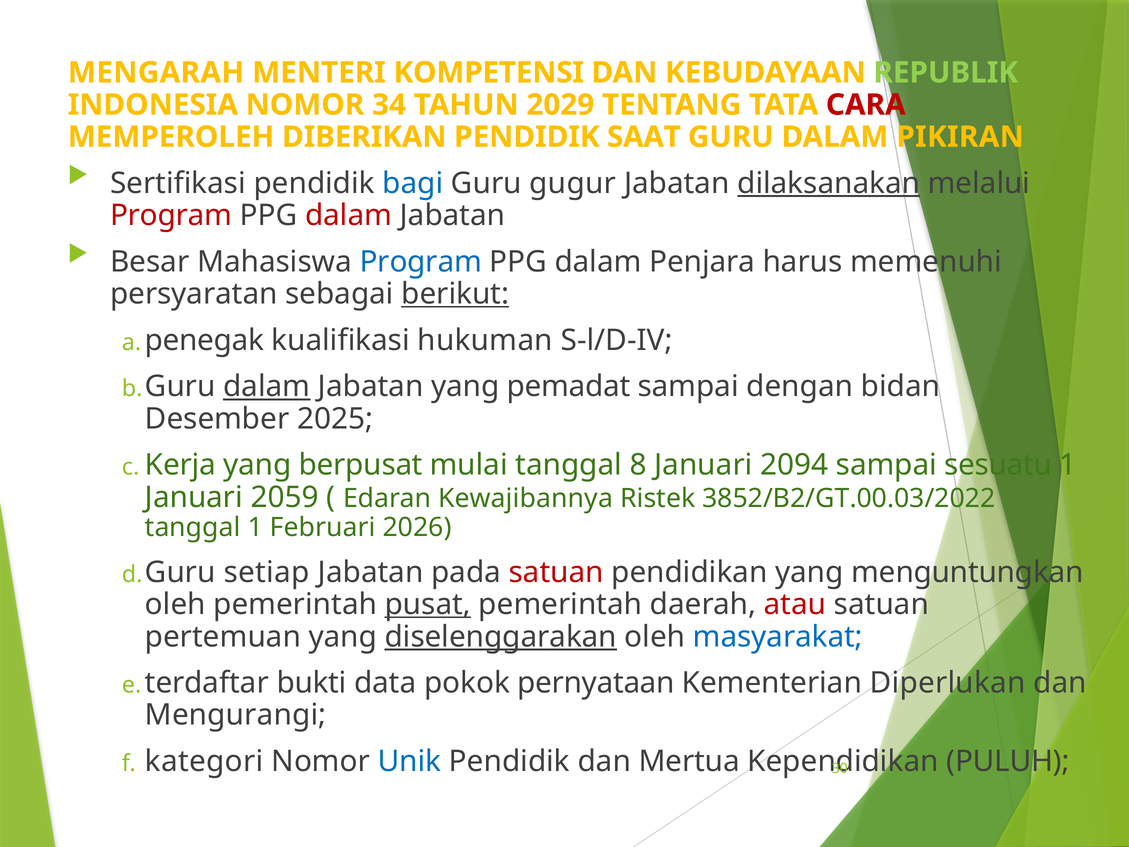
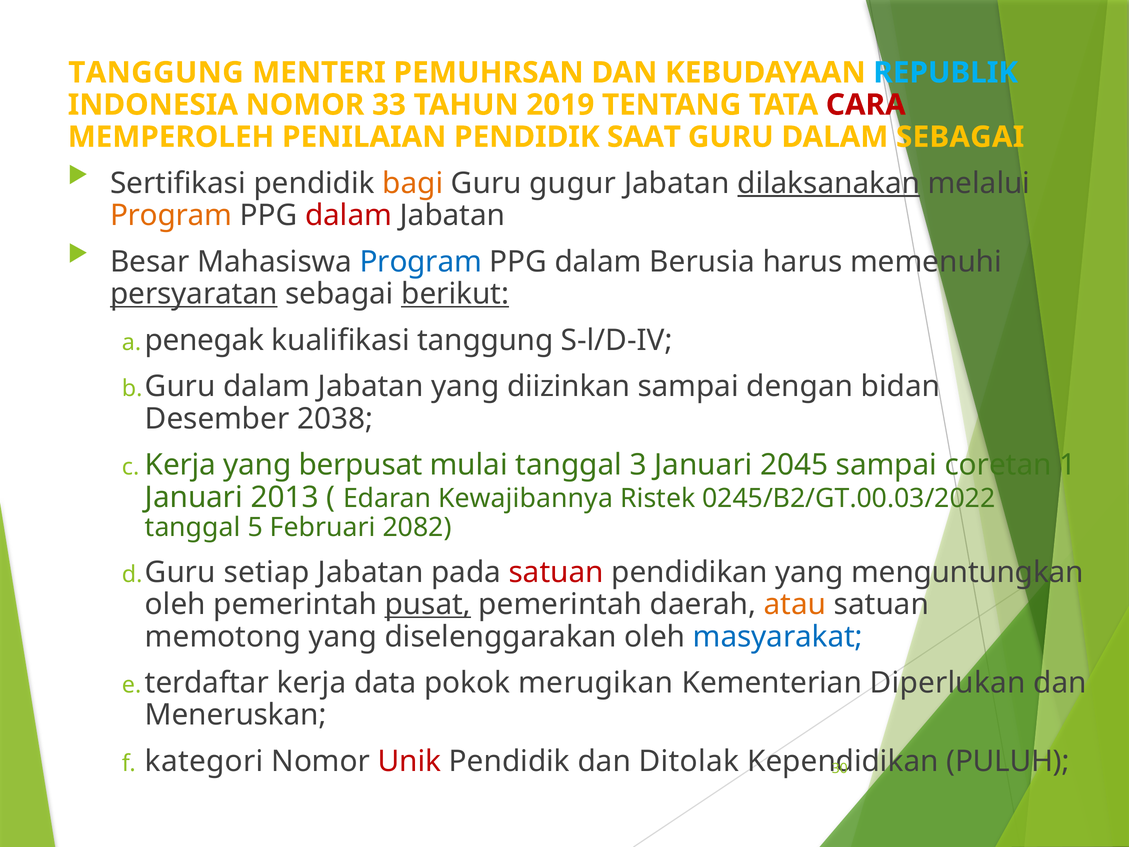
MENGARAH: MENGARAH -> TANGGUNG (156, 73)
KOMPETENSI: KOMPETENSI -> PEMUHRSAN (489, 73)
REPUBLIK colour: light green -> light blue (946, 73)
34: 34 -> 33 (389, 105)
2029: 2029 -> 2019 (560, 105)
DIBERIKAN: DIBERIKAN -> PENILAIAN (364, 137)
DALAM PIKIRAN: PIKIRAN -> SEBAGAI (960, 137)
bagi colour: blue -> orange (413, 183)
Program colour: red -> orange (171, 215)
Penjara: Penjara -> Berusia (702, 262)
persyaratan underline: none -> present (194, 294)
kualifikasi hukuman: hukuman -> tanggung (485, 340)
dalam underline: present -> none (267, 386)
pemadat: pemadat -> diizinkan (569, 386)
2025: 2025 -> 2038 (335, 419)
8: 8 -> 3 (638, 465)
2094: 2094 -> 2045 (794, 465)
sesuatu: sesuatu -> coretan (998, 465)
2059: 2059 -> 2013 (285, 497)
3852/B2/GT.00.03/2022: 3852/B2/GT.00.03/2022 -> 0245/B2/GT.00.03/2022 (849, 498)
tanggal 1: 1 -> 5 (255, 527)
2026: 2026 -> 2082 (417, 527)
atau colour: red -> orange (795, 604)
pertemuan: pertemuan -> memotong (223, 637)
diselenggarakan underline: present -> none (501, 637)
terdaftar bukti: bukti -> kerja (311, 683)
pernyataan: pernyataan -> merugikan (596, 683)
Mengurangi: Mengurangi -> Meneruskan (236, 715)
Unik colour: blue -> red (410, 761)
Mertua: Mertua -> Ditolak (689, 761)
